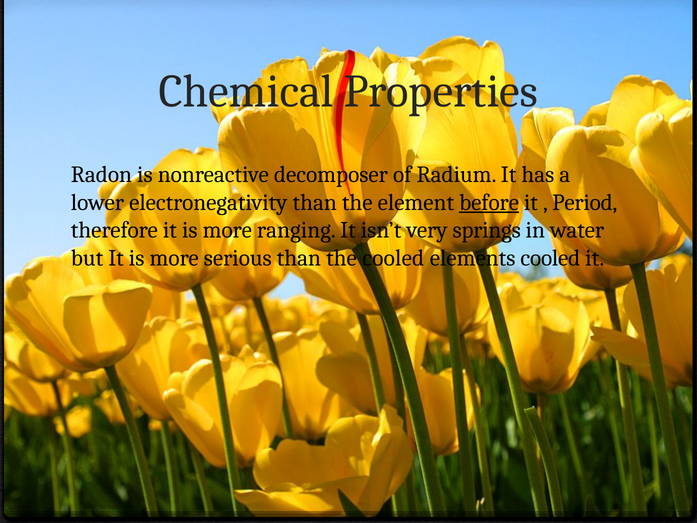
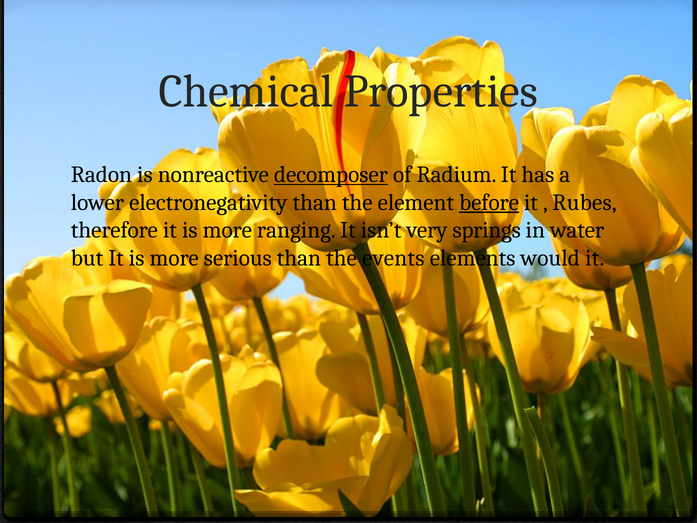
decomposer underline: none -> present (331, 174)
Period: Period -> Rubes (585, 202)
the cooled: cooled -> events (393, 258)
elements cooled: cooled -> would (550, 258)
